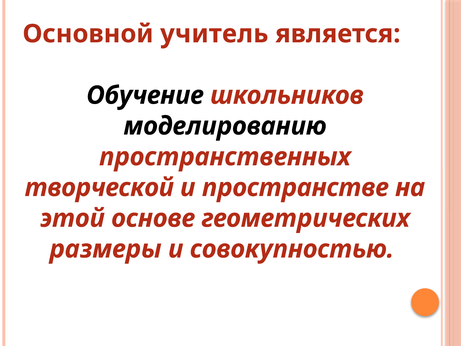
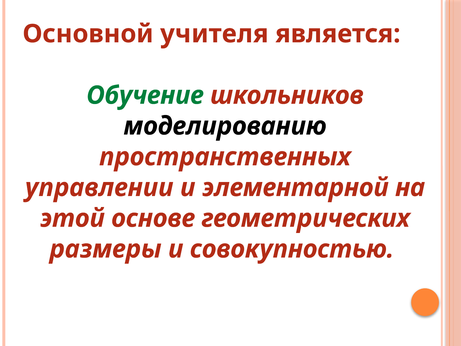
учитель: учитель -> учителя (214, 34)
Обучение colour: black -> green (145, 95)
творческой: творческой -> управлении (99, 187)
пространстве: пространстве -> элементарной (295, 187)
